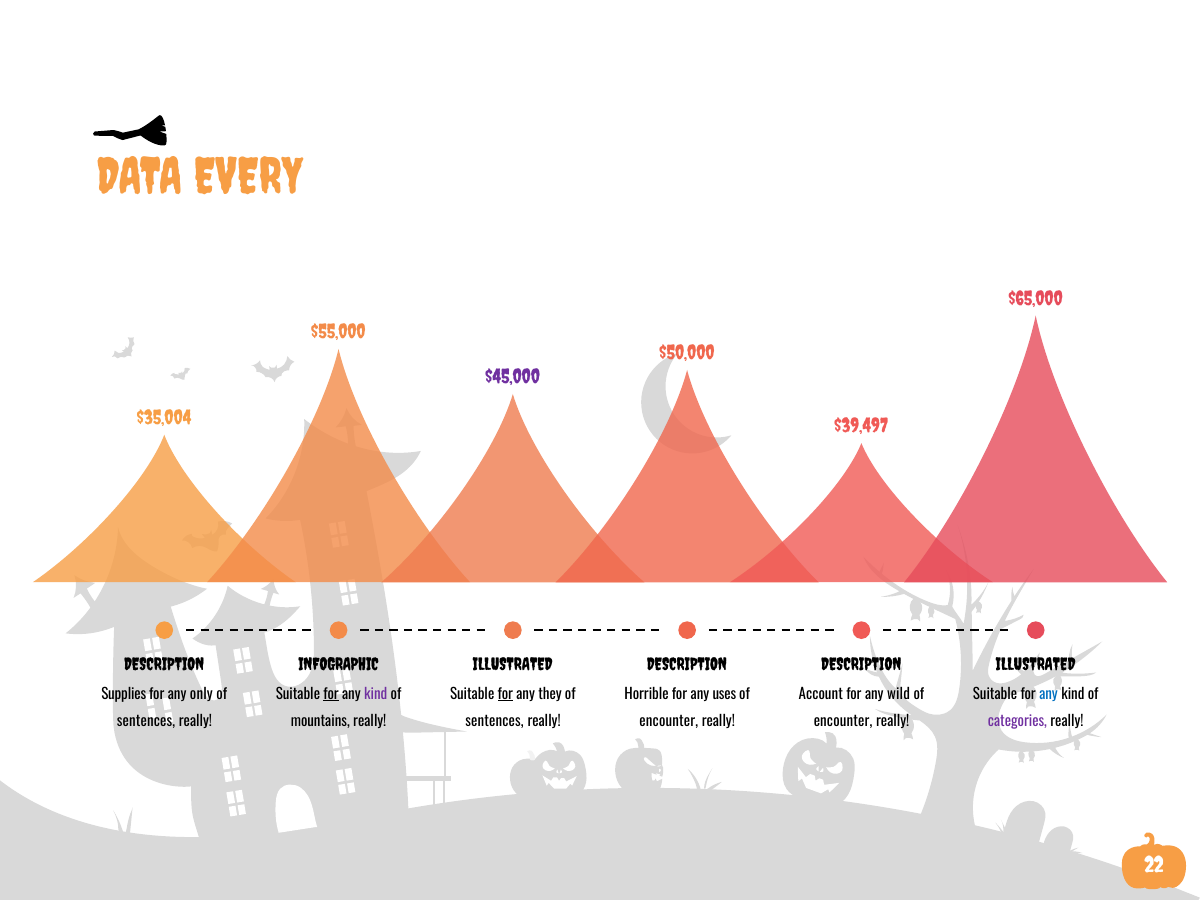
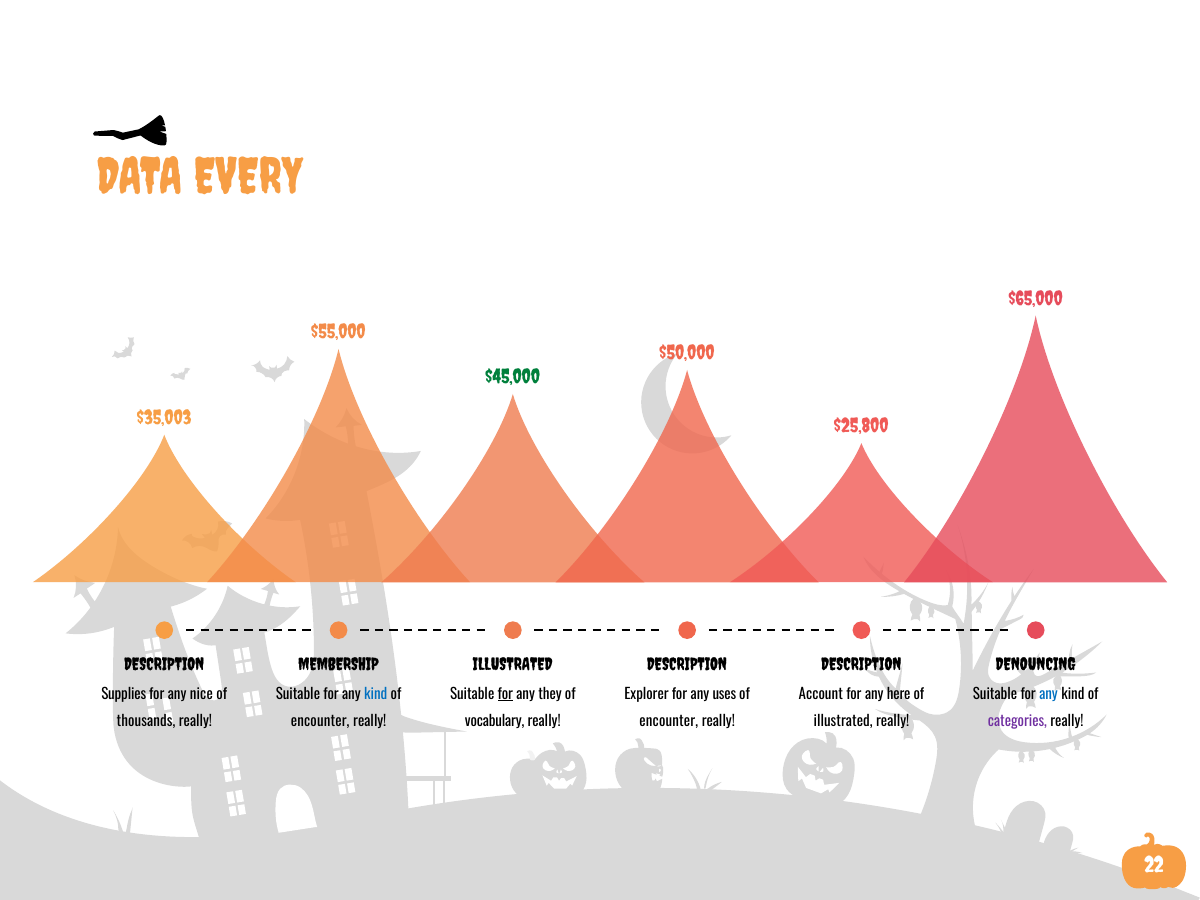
$45,000 colour: purple -> green (513, 377)
$35,004: $35,004 -> $35,003 (164, 418)
$39,497: $39,497 -> $25,800 (861, 426)
INFOGRAPHIC: INFOGRAPHIC -> MEMBERSHIP (339, 664)
ILLUSTRATED: ILLUSTRATED -> DENOUNCING (1036, 664)
only: only -> nice (201, 694)
for underline: present -> none (331, 694)
kind colour: purple -> blue (376, 694)
Horrible: Horrible -> Explorer (647, 694)
wild: wild -> here (899, 694)
sentences: sentences -> thousands (146, 721)
mountains: mountains -> encounter (320, 721)
sentences: sentences -> vocabulary (495, 721)
encounter: encounter -> illustrated (843, 721)
